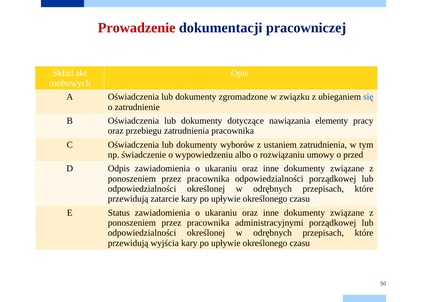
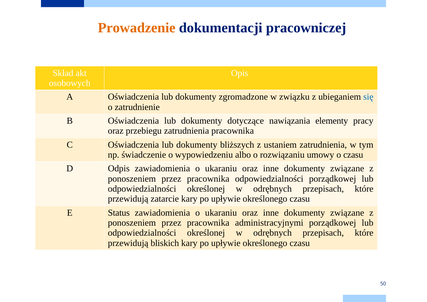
Prowadzenie colour: red -> orange (137, 28)
wyborów: wyborów -> bliższych (237, 145)
o przed: przed -> czasu (353, 155)
wyjścia: wyjścia -> bliskich (165, 243)
